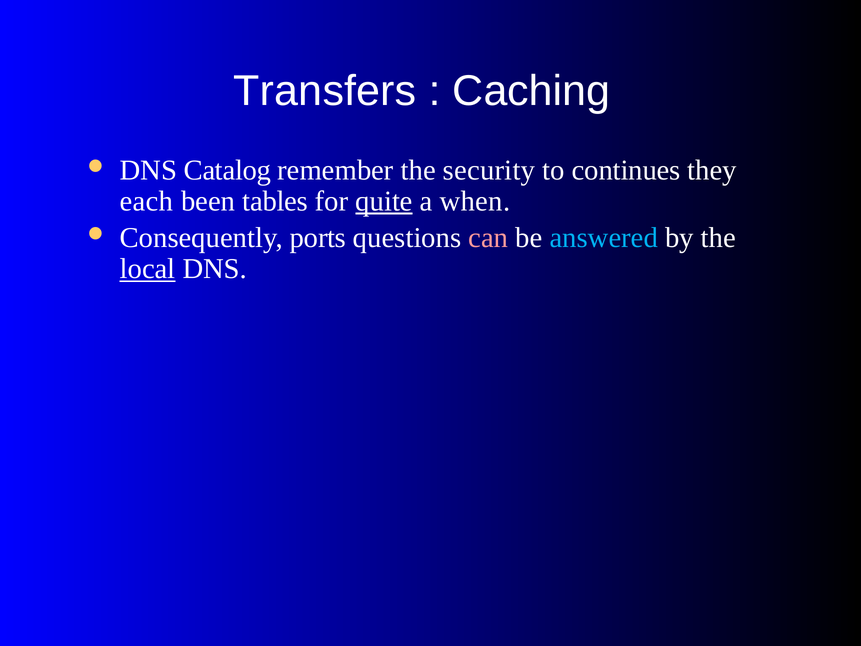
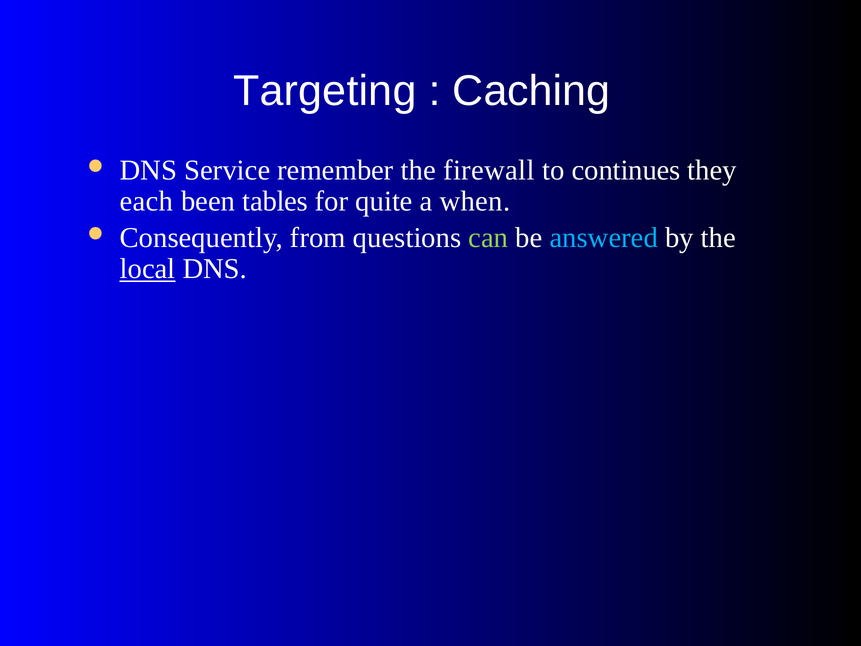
Transfers: Transfers -> Targeting (325, 91)
Catalog: Catalog -> Service (227, 170)
security: security -> firewall (489, 170)
quite underline: present -> none (384, 201)
ports: ports -> from (318, 238)
can colour: pink -> light green (488, 238)
